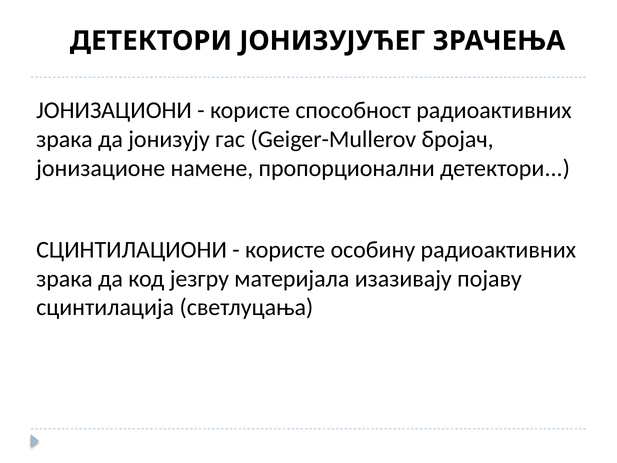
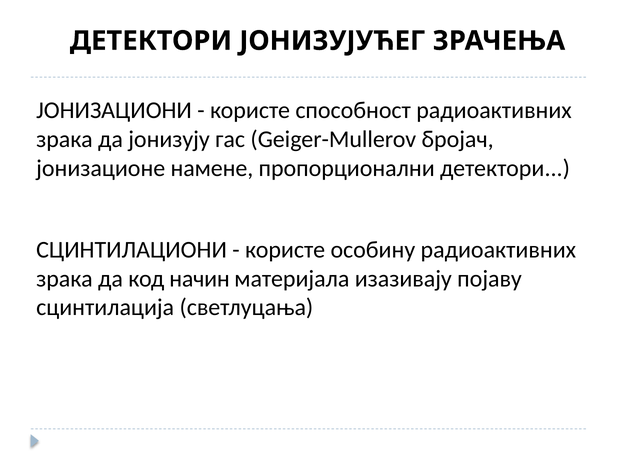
језгру: језгру -> начин (200, 278)
